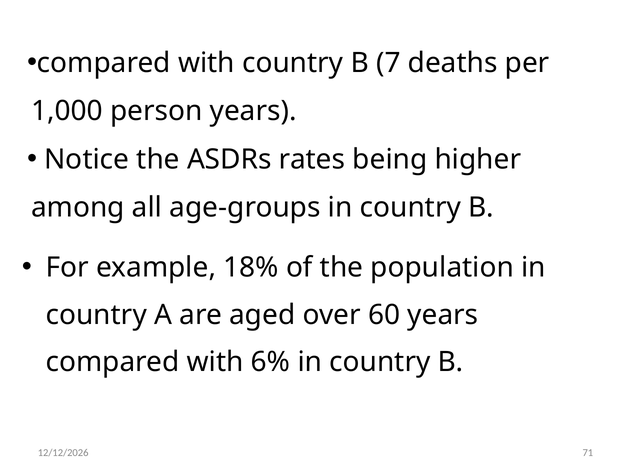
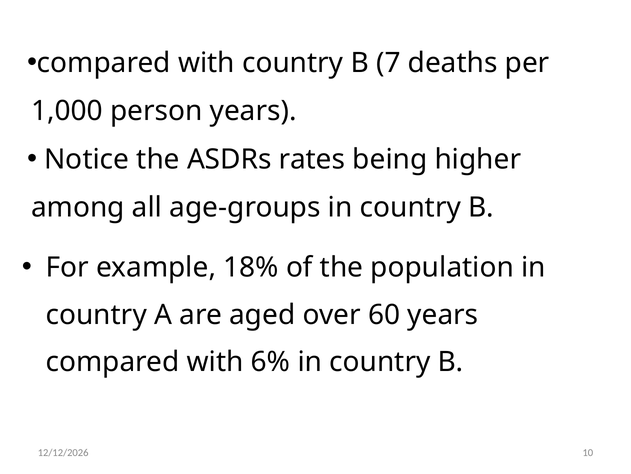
71: 71 -> 10 (588, 452)
